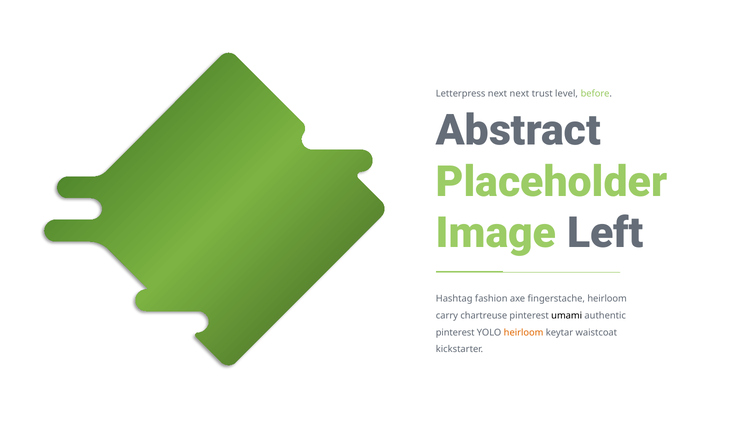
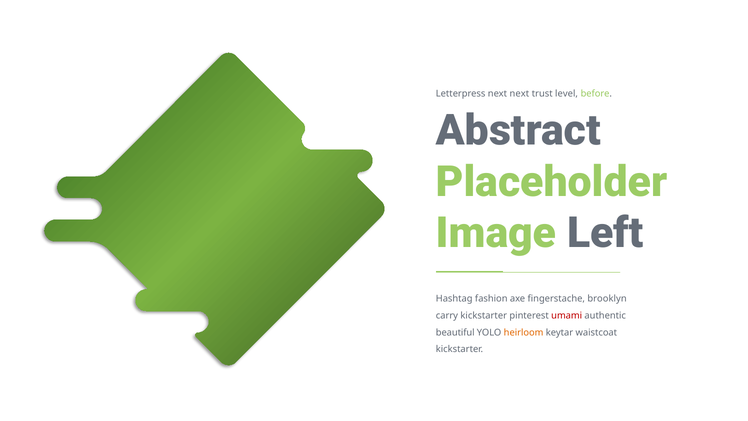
fingerstache heirloom: heirloom -> brooklyn (607, 299)
carry chartreuse: chartreuse -> kickstarter (484, 315)
umami colour: black -> red (567, 315)
pinterest: pinterest -> beautiful (455, 332)
